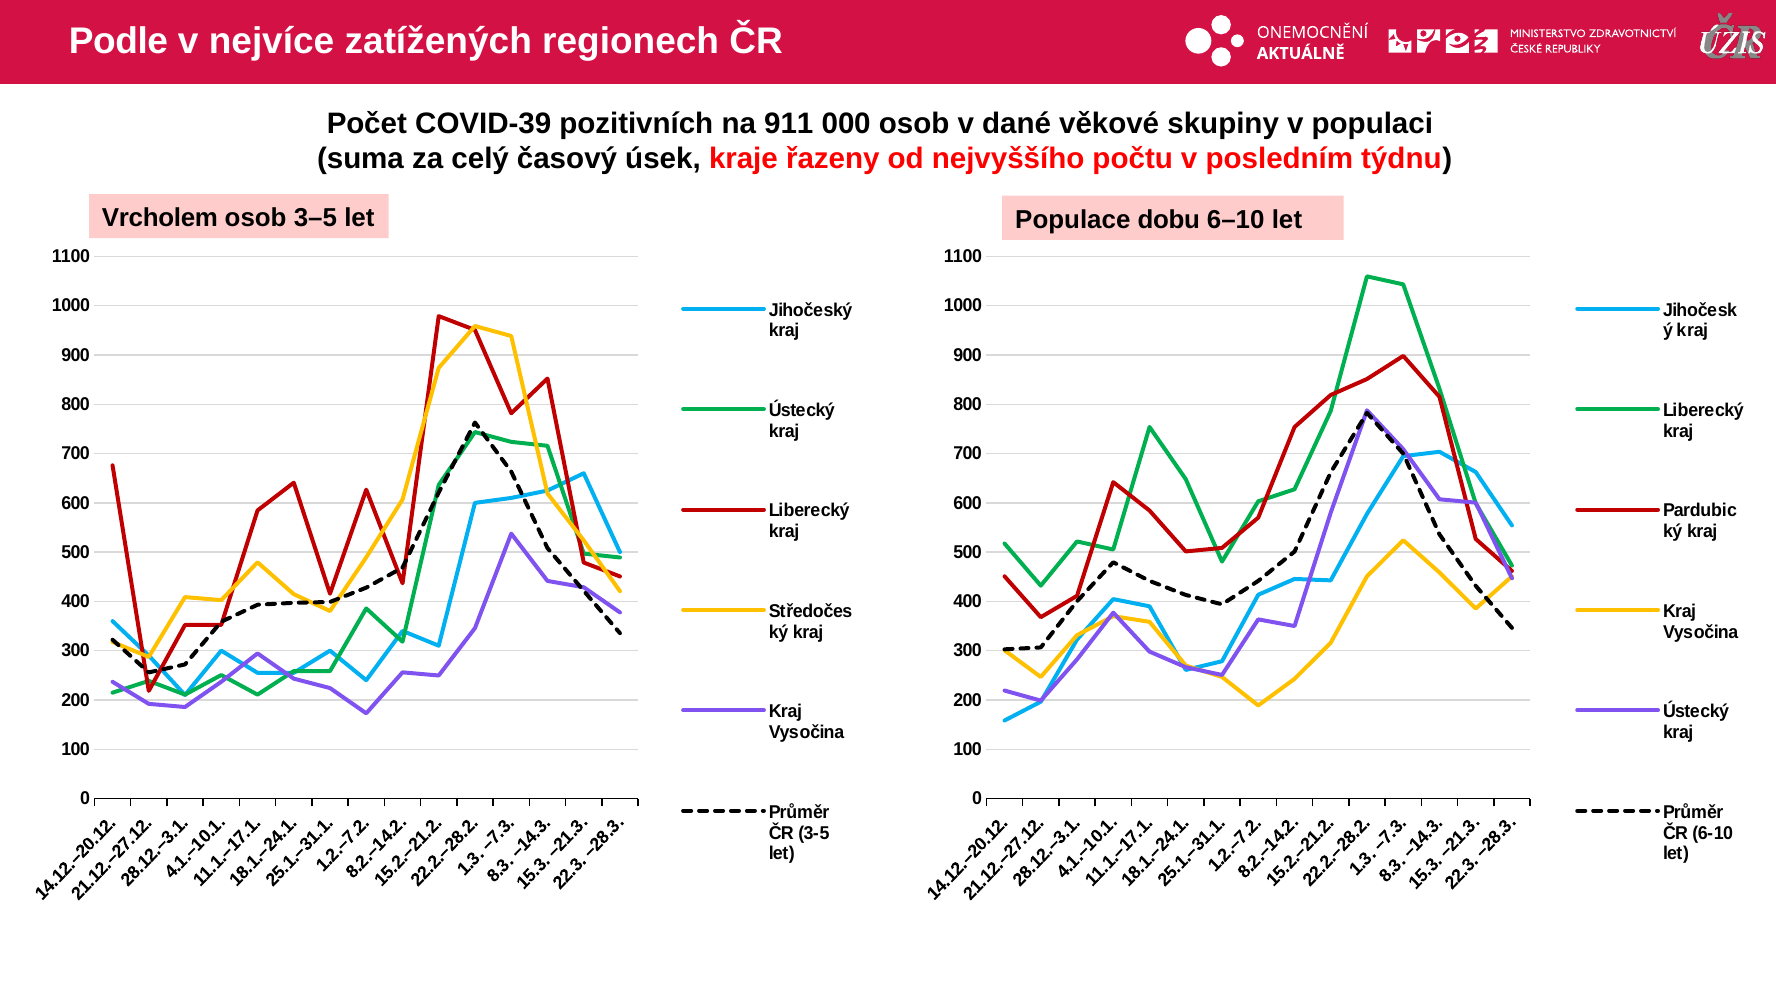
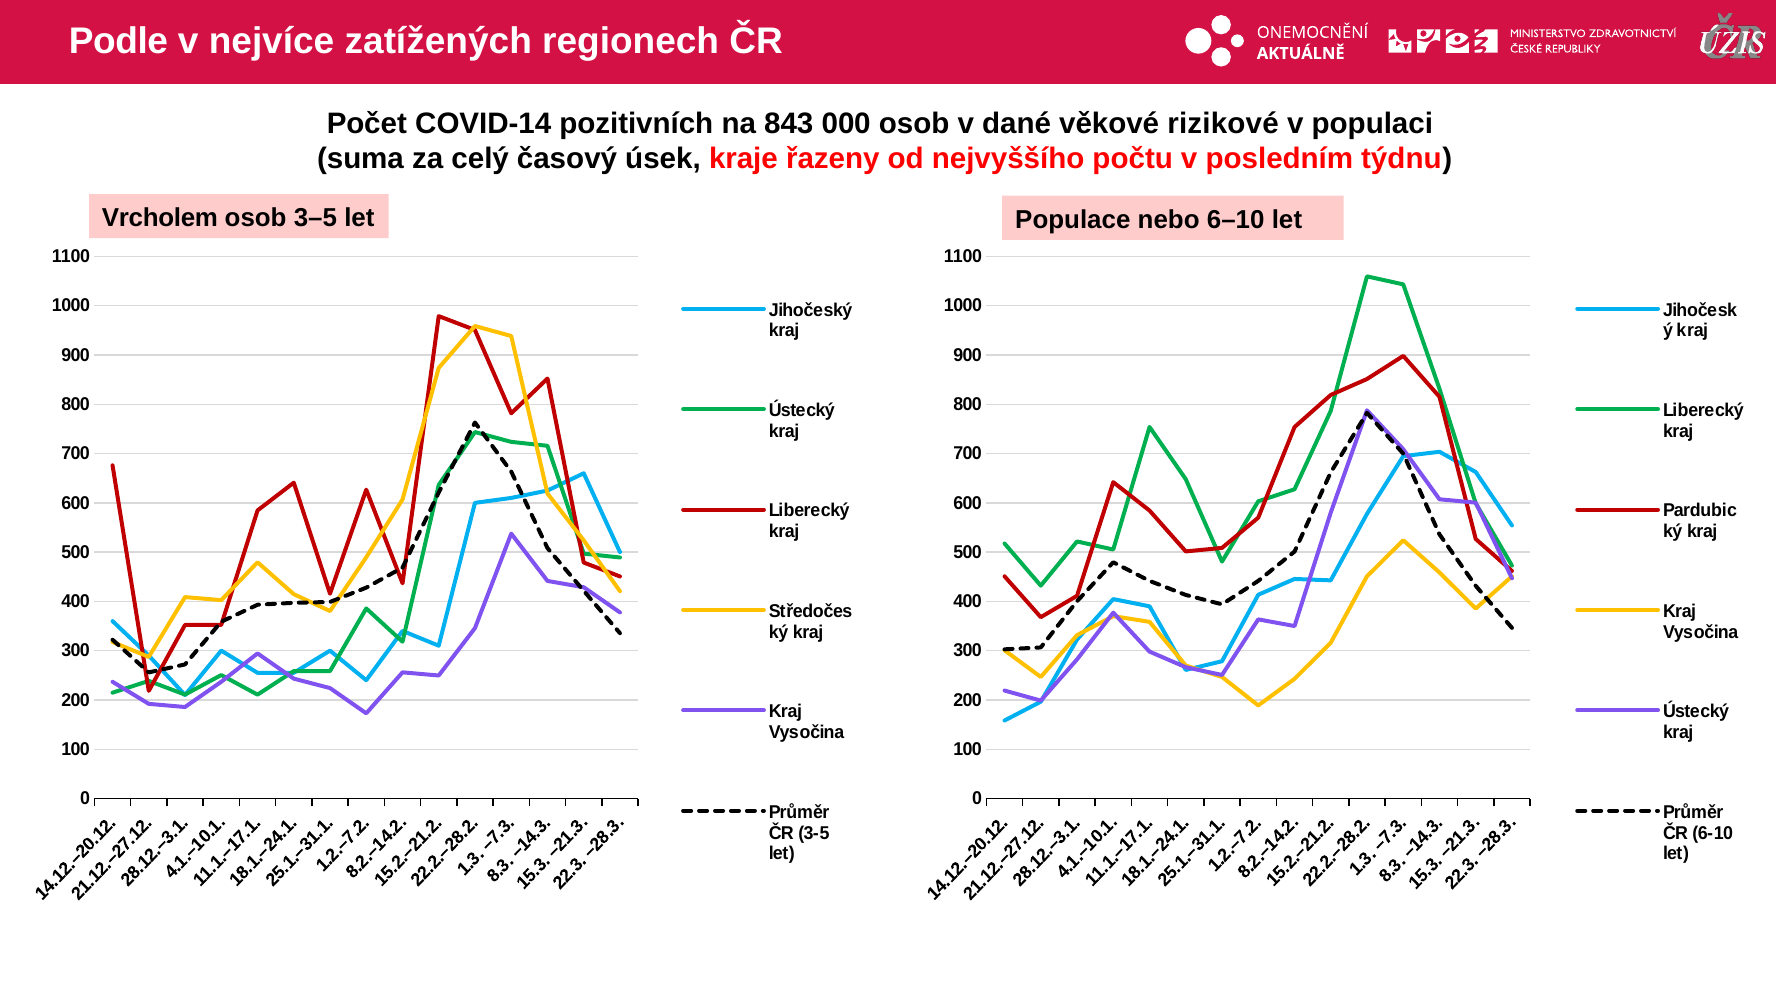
COVID-39: COVID-39 -> COVID-14 (483, 123)
911: 911 -> 843 (789, 123)
skupiny: skupiny -> rizikové (1223, 123)
dobu: dobu -> nebo (1169, 220)
